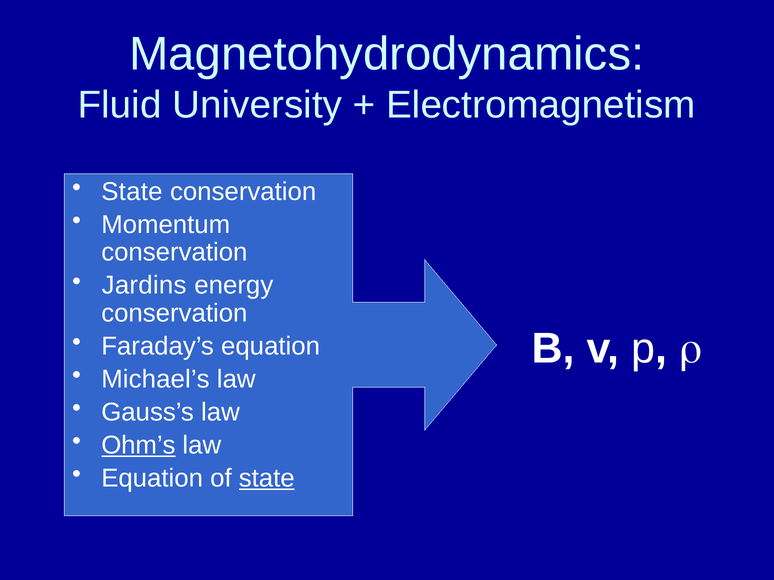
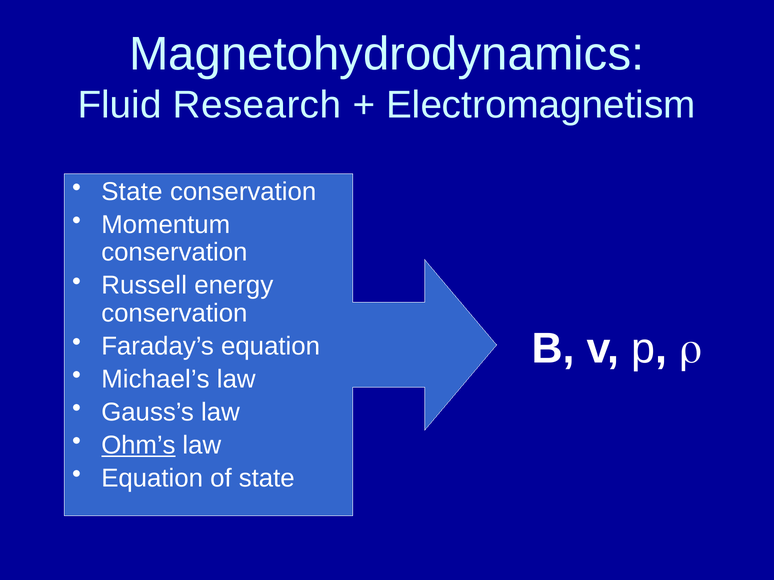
University: University -> Research (257, 105)
Jardins: Jardins -> Russell (144, 286)
state underline: present -> none (267, 478)
